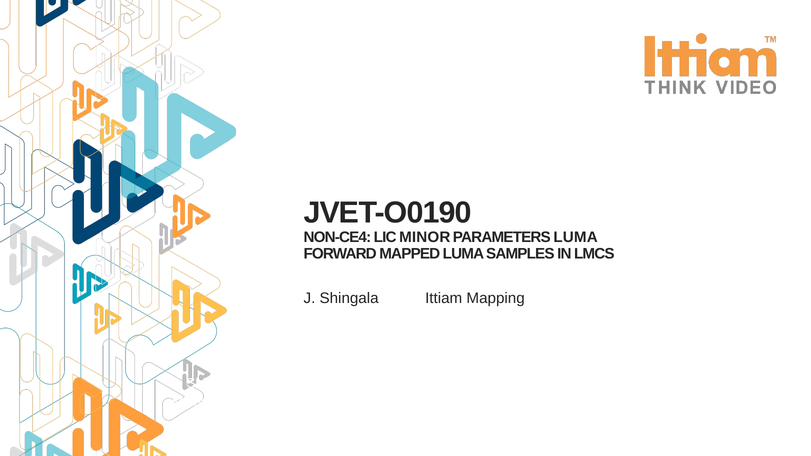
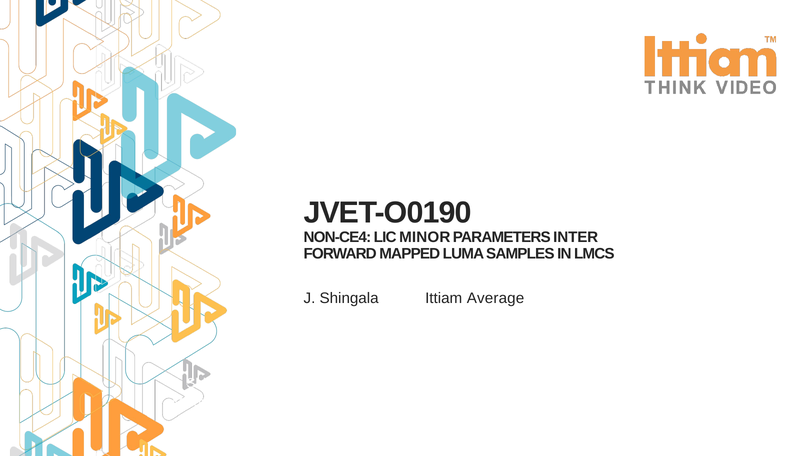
PARAMETERS LUMA: LUMA -> INTER (576, 238)
Mapping: Mapping -> Average (496, 298)
